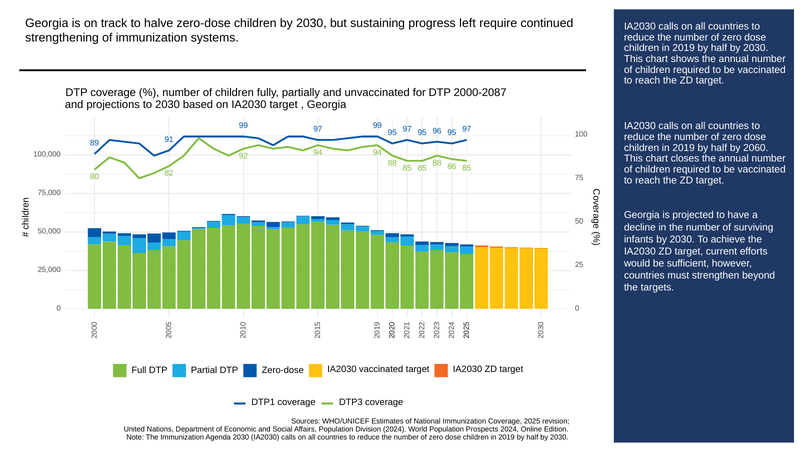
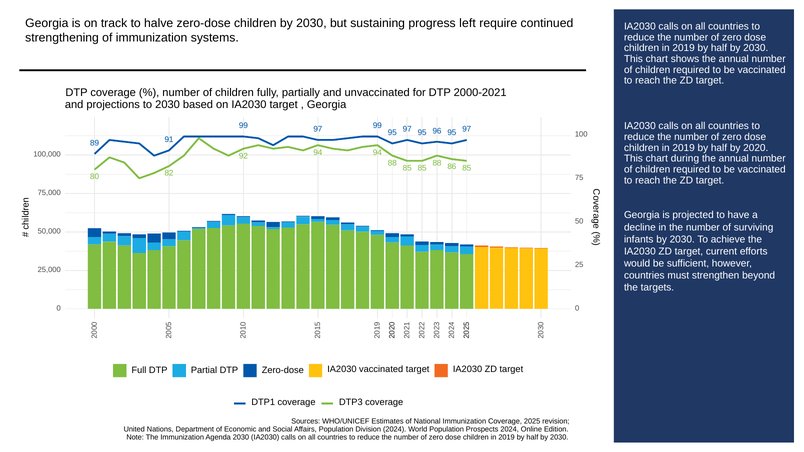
2000-2087: 2000-2087 -> 2000-2021 (480, 93)
2060: 2060 -> 2020 (756, 148)
closes: closes -> during (685, 159)
